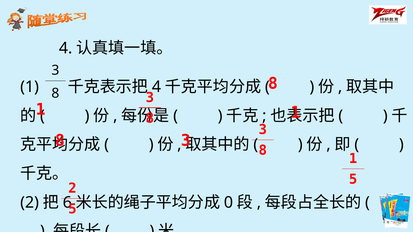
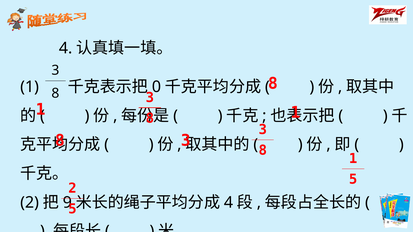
4: 4 -> 0 (156, 87)
6: 6 -> 9 (67, 203)
0: 0 -> 4 (229, 203)
